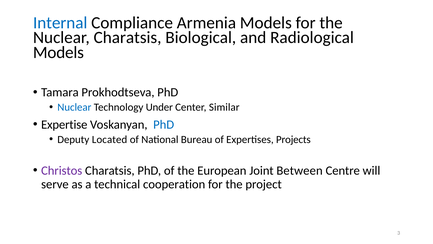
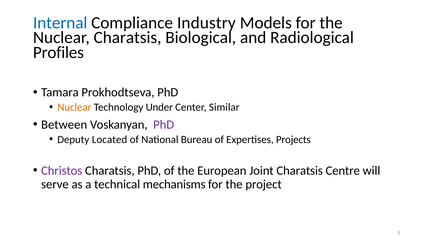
Armenia: Armenia -> Industry (206, 23)
Models: Models -> Profiles (58, 52)
Nuclear colour: blue -> orange (74, 107)
Expertise: Expertise -> Between (64, 124)
PhD colour: blue -> purple (164, 124)
Joint Between: Between -> Charatsis (300, 170)
cooperation: cooperation -> mechanisms (174, 184)
